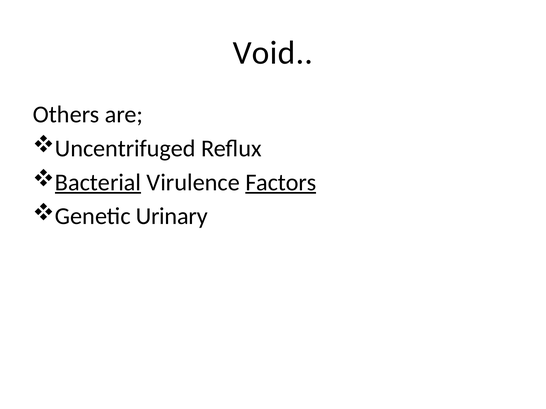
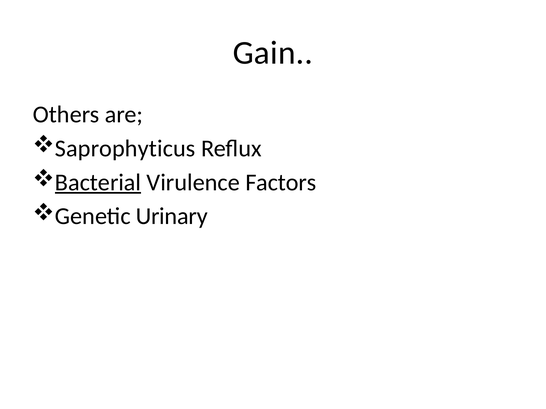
Void: Void -> Gain (273, 53)
Uncentrifuged: Uncentrifuged -> Saprophyticus (125, 149)
Factors underline: present -> none (281, 183)
